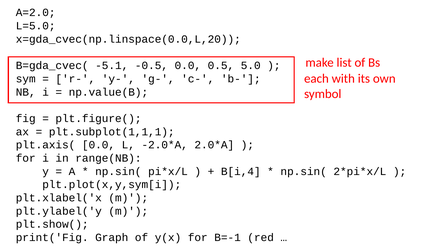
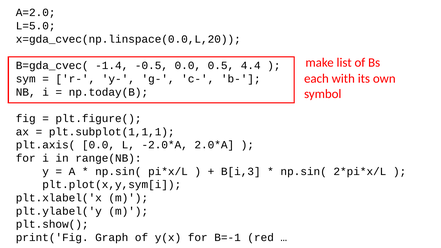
-5.1: -5.1 -> -1.4 (112, 66)
5.0: 5.0 -> 4.4 (251, 66)
np.value(B: np.value(B -> np.today(B (108, 92)
B[i,4: B[i,4 -> B[i,3 (241, 171)
